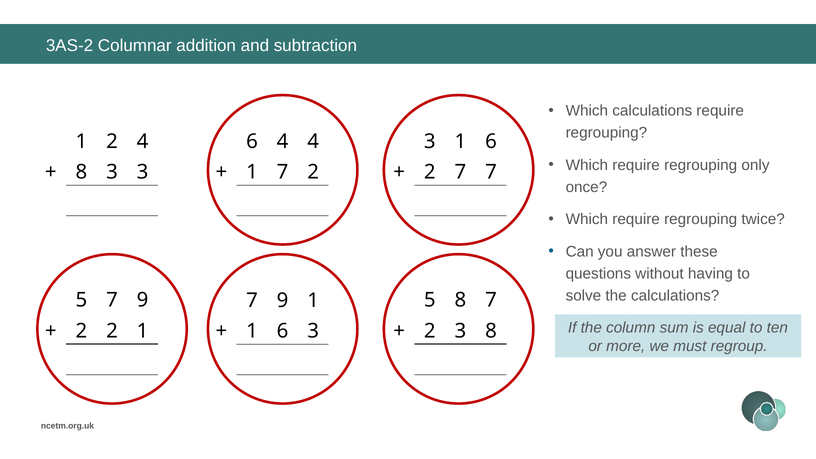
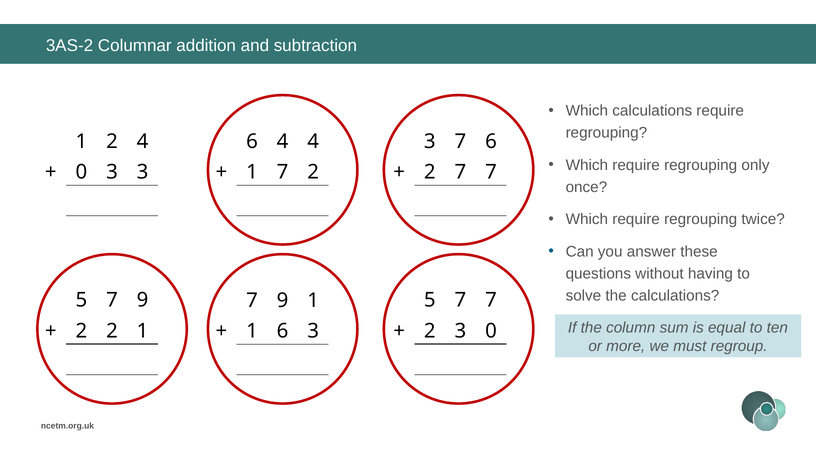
3 1: 1 -> 7 (460, 141)
8: 8 -> 0 (81, 172)
8: 8 -> 7 (460, 300)
3 8: 8 -> 0 (491, 331)
